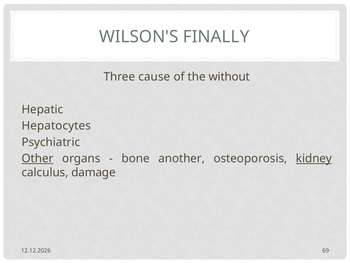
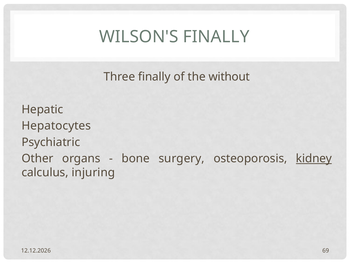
Three cause: cause -> finally (154, 77)
Other underline: present -> none (38, 158)
another: another -> surgery (182, 158)
damage: damage -> injuring (93, 172)
